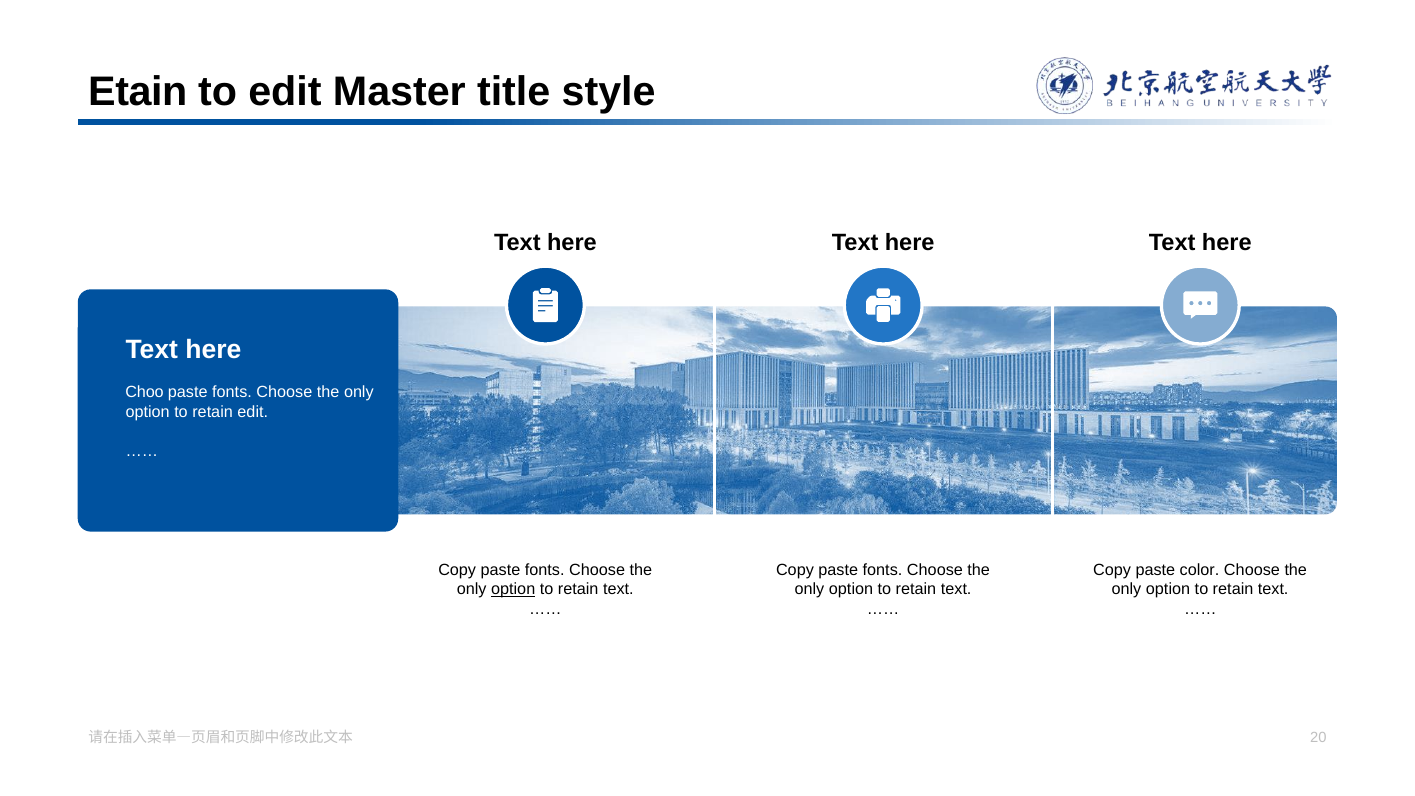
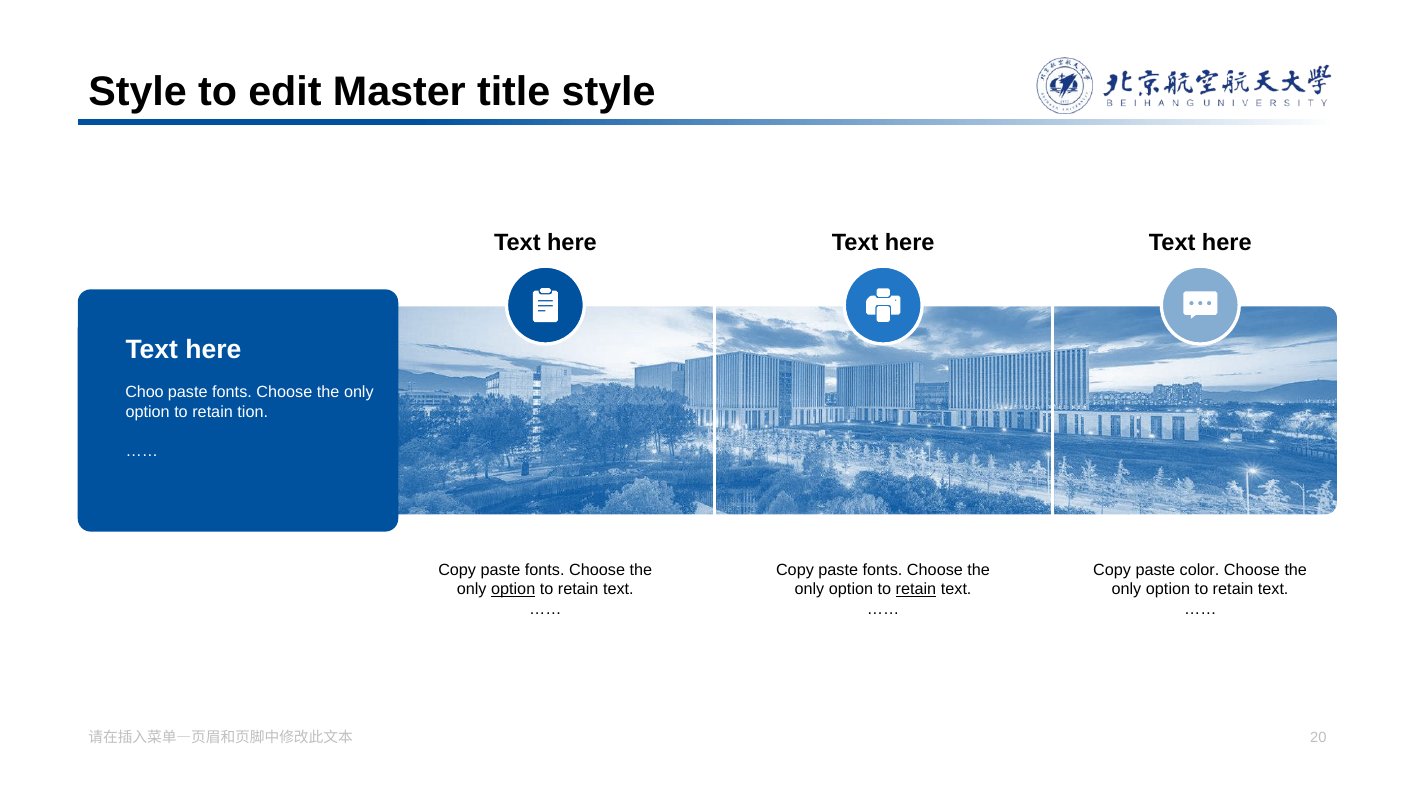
Etain: Etain -> Style (138, 91)
retain edit: edit -> tion (253, 412)
retain underline: none -> present (916, 590)
